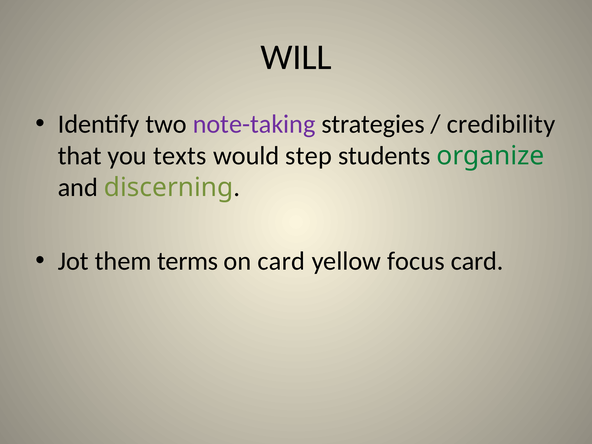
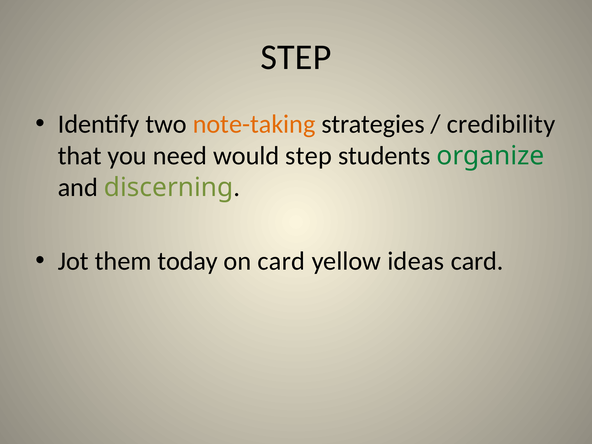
WILL: WILL -> STEP (296, 57)
note-taking colour: purple -> orange (254, 124)
texts: texts -> need (180, 156)
terms: terms -> today (188, 261)
focus: focus -> ideas (416, 261)
